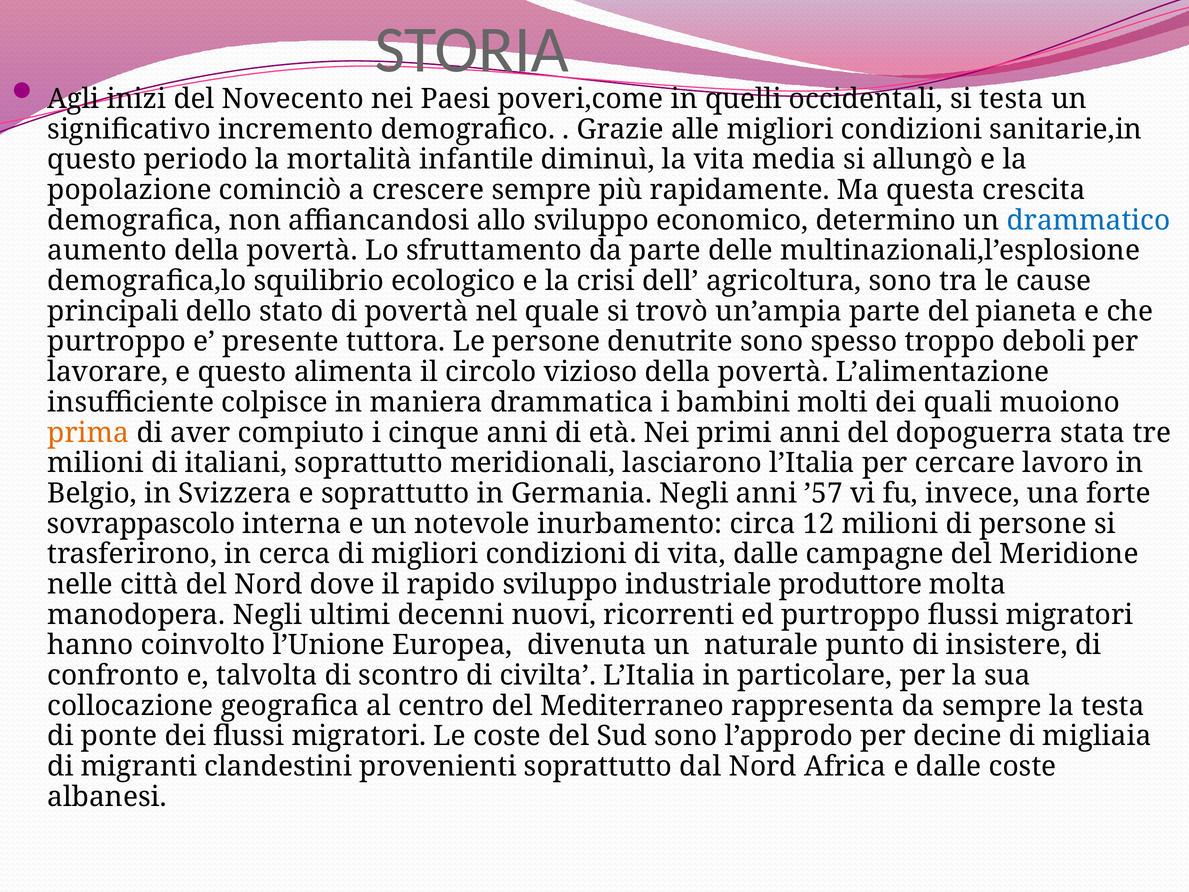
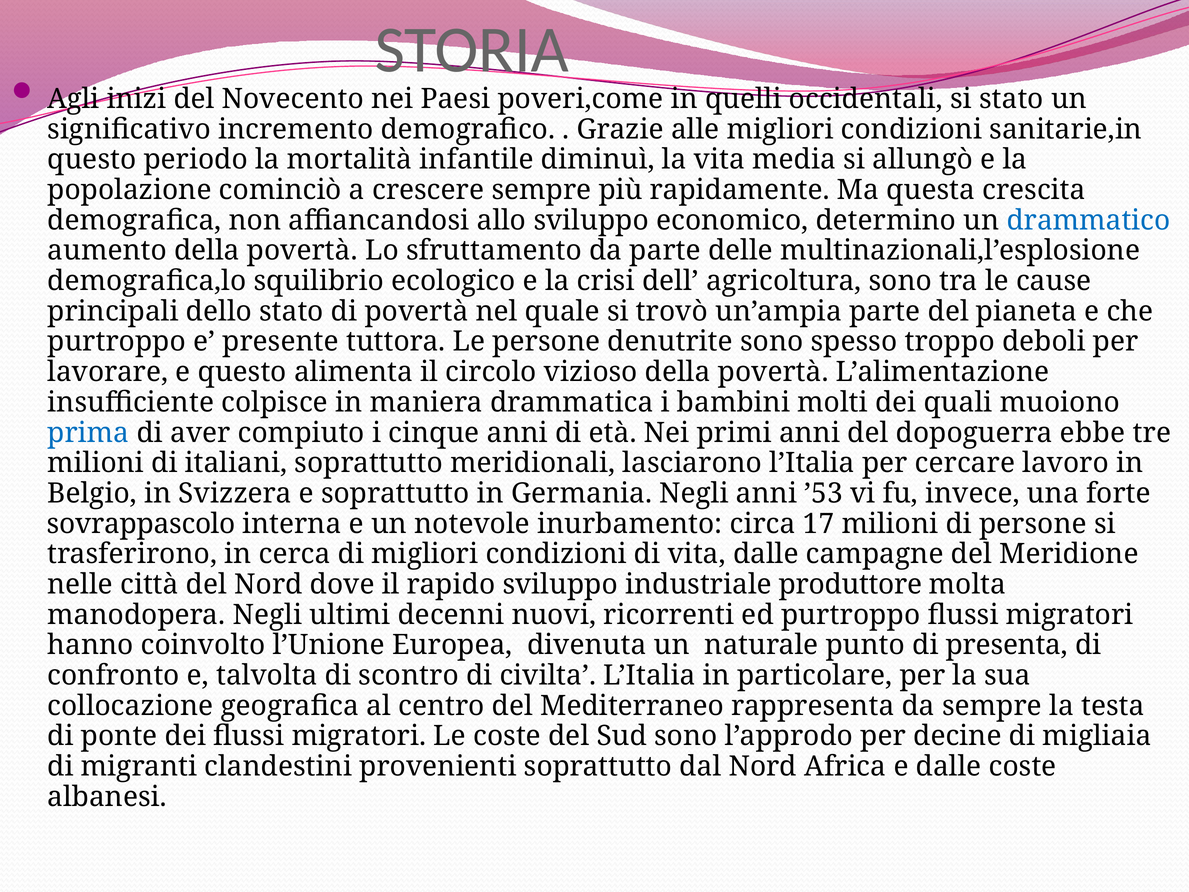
si testa: testa -> stato (1011, 99)
prima colour: orange -> blue (88, 433)
stata: stata -> ebbe (1093, 433)
’57: ’57 -> ’53 (824, 493)
12: 12 -> 17 (819, 524)
insistere: insistere -> presenta (1007, 645)
